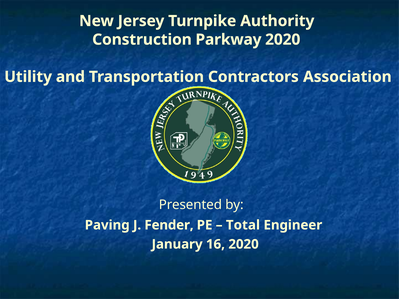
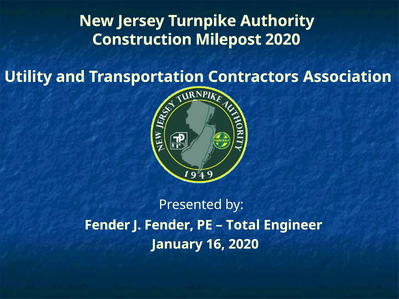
Parkway: Parkway -> Milepost (228, 40)
Paving: Paving -> Fender (107, 225)
